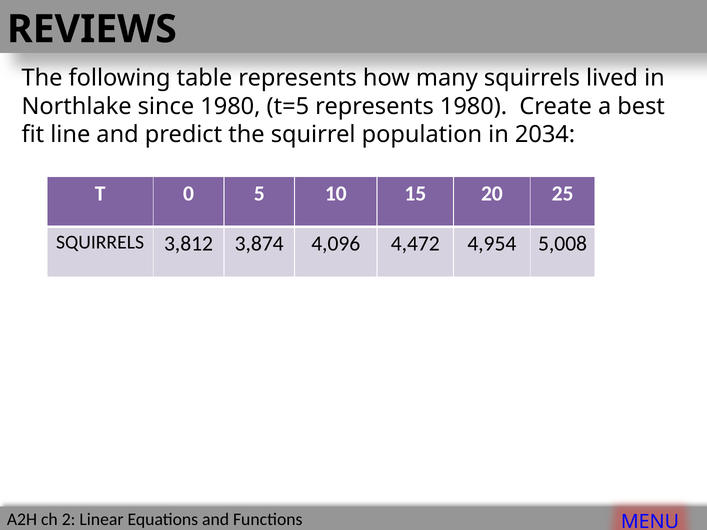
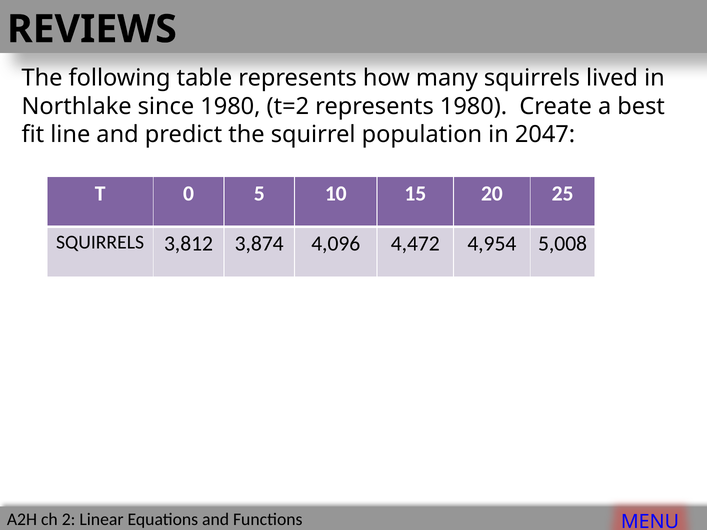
t=5: t=5 -> t=2 (288, 106)
2034: 2034 -> 2047 (545, 135)
